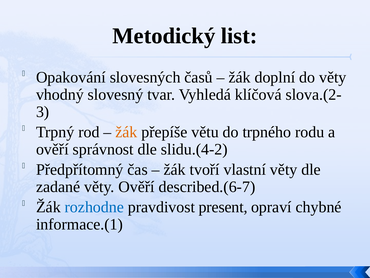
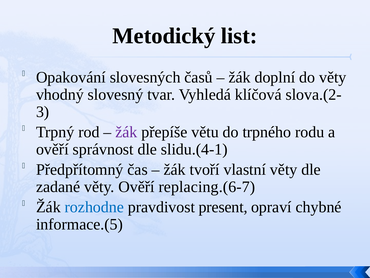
žák colour: orange -> purple (126, 132)
slidu.(4-2: slidu.(4-2 -> slidu.(4-1 (194, 149)
described.(6-7: described.(6-7 -> replacing.(6-7 (207, 186)
informace.(1: informace.(1 -> informace.(5 (80, 224)
